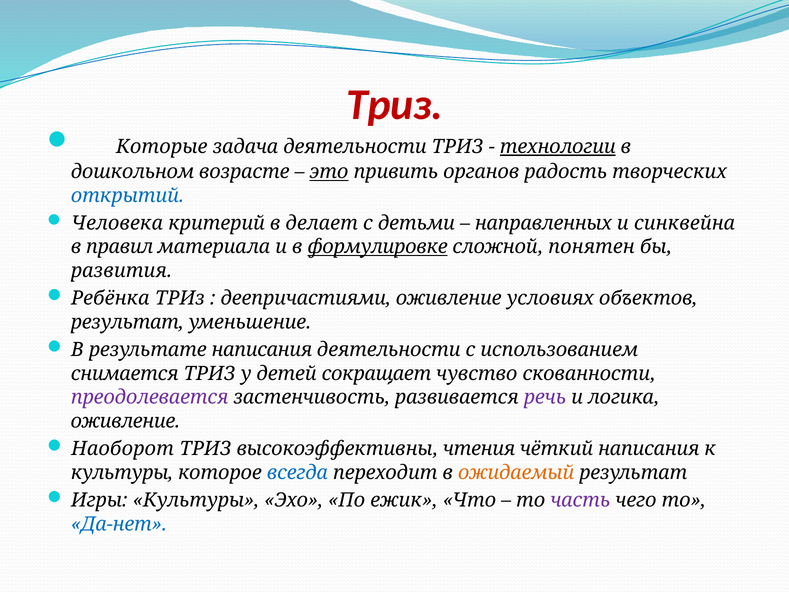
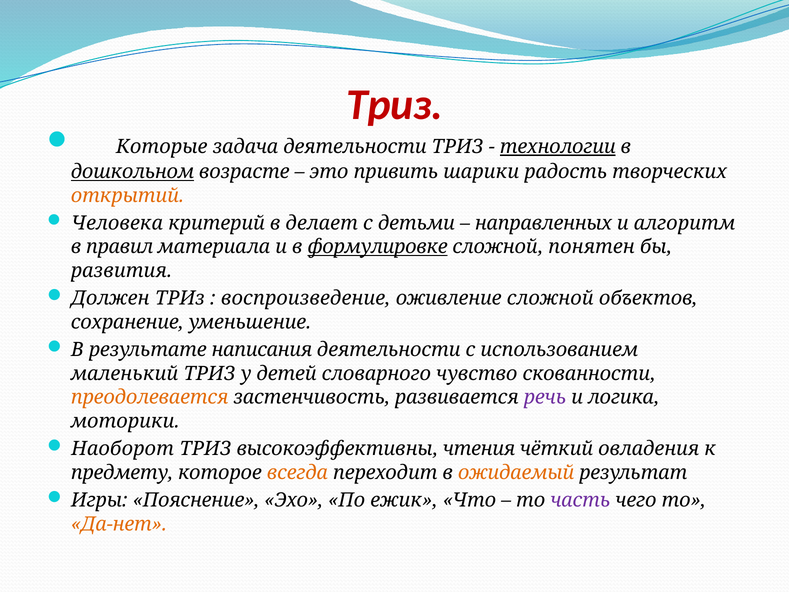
дошкольном underline: none -> present (132, 172)
это underline: present -> none (329, 172)
органов: органов -> шарики (481, 172)
открытий colour: blue -> orange (127, 196)
синквейна: синквейна -> алгоритм (685, 223)
Ребёнка: Ребёнка -> Должен (110, 298)
деепричастиями: деепричастиями -> воспроизведение (306, 298)
оживление условиях: условиях -> сложной (550, 298)
результат: результат -> сохранение (127, 322)
снимается: снимается -> маленький (125, 373)
сокращает: сокращает -> словарного (376, 373)
преодолевается colour: purple -> orange (150, 397)
оживление: оживление -> моторики (125, 421)
чёткий написания: написания -> овладения (649, 449)
культуры: культуры -> предмету (122, 472)
всегда colour: blue -> orange (297, 472)
Игры Культуры: Культуры -> Пояснение (196, 500)
Да-нет colour: blue -> orange (119, 524)
